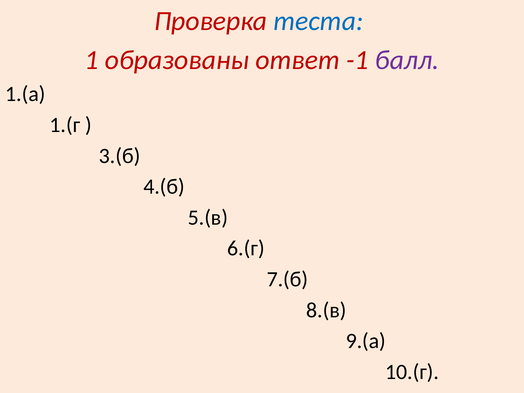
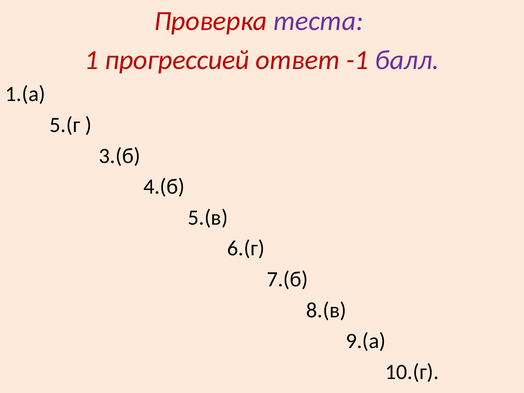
теста colour: blue -> purple (318, 21)
образованы: образованы -> прогрессией (177, 60)
1.(г: 1.(г -> 5.(г (65, 125)
